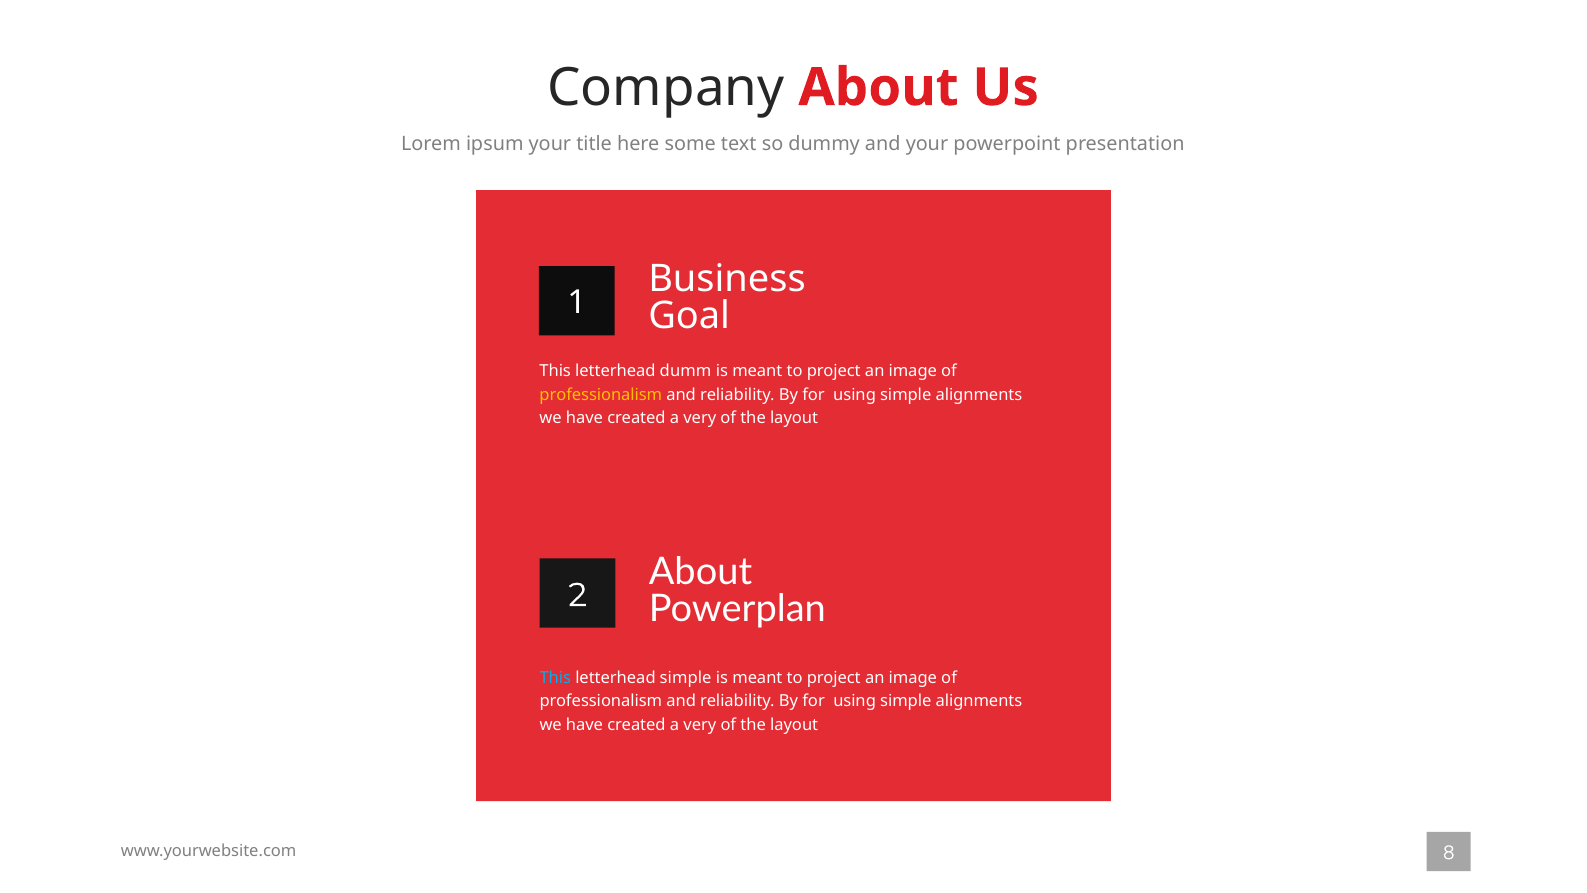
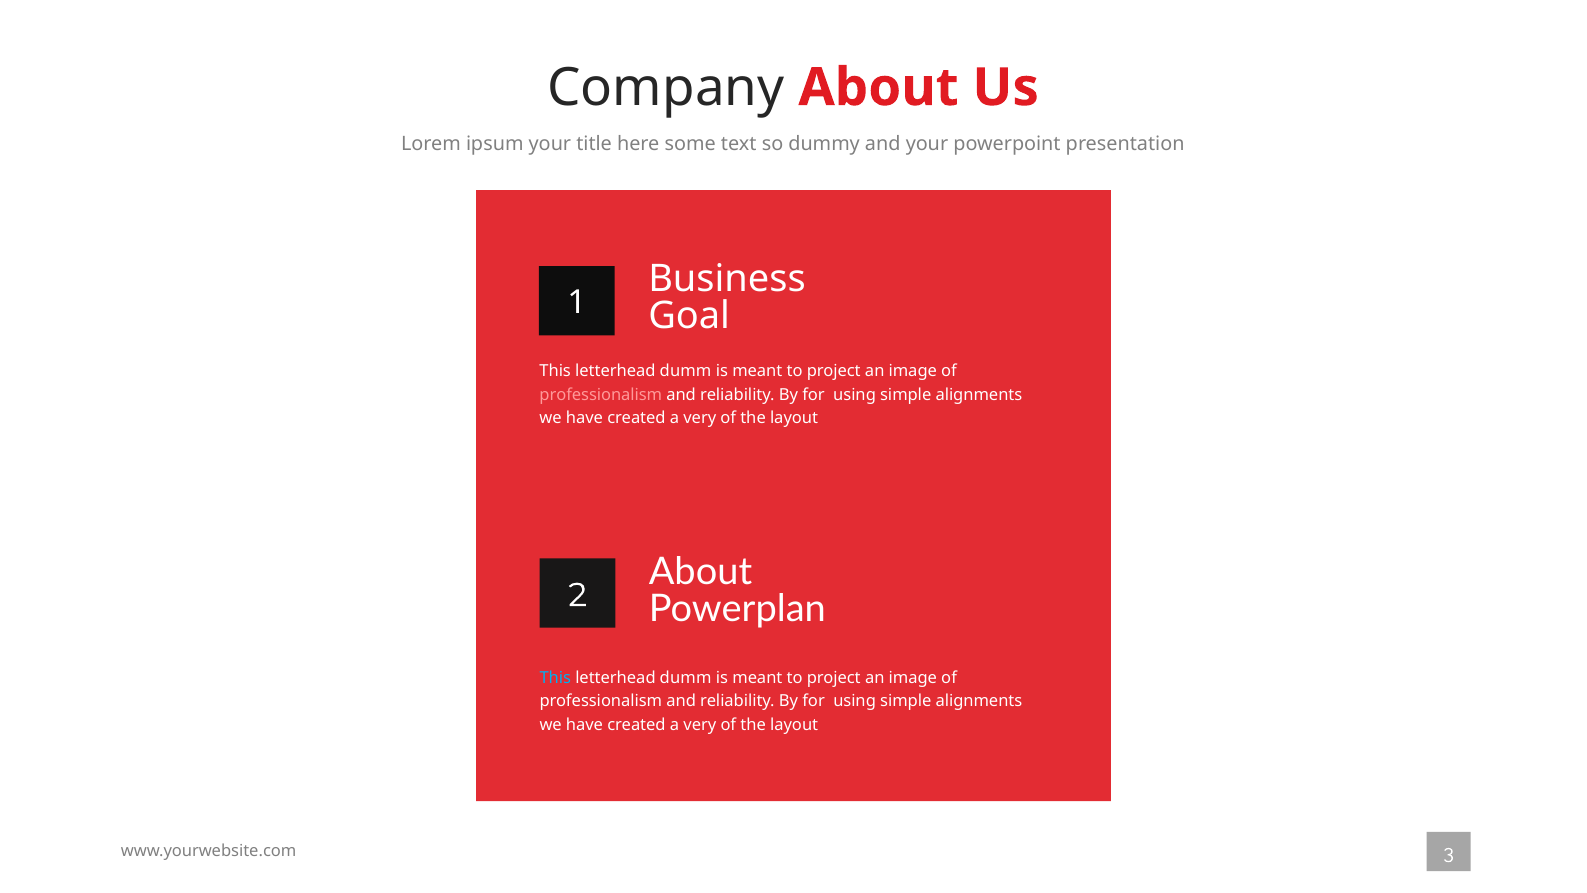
professionalism colour: yellow -> pink (601, 394)
simple: simple -> dumm (686, 677)
8: 8 -> 3 (1449, 852)
